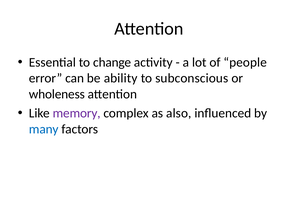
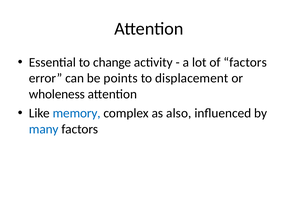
of people: people -> factors (245, 62)
ability: ability -> points (121, 78)
subconscious: subconscious -> displacement (192, 78)
memory colour: purple -> blue (77, 113)
